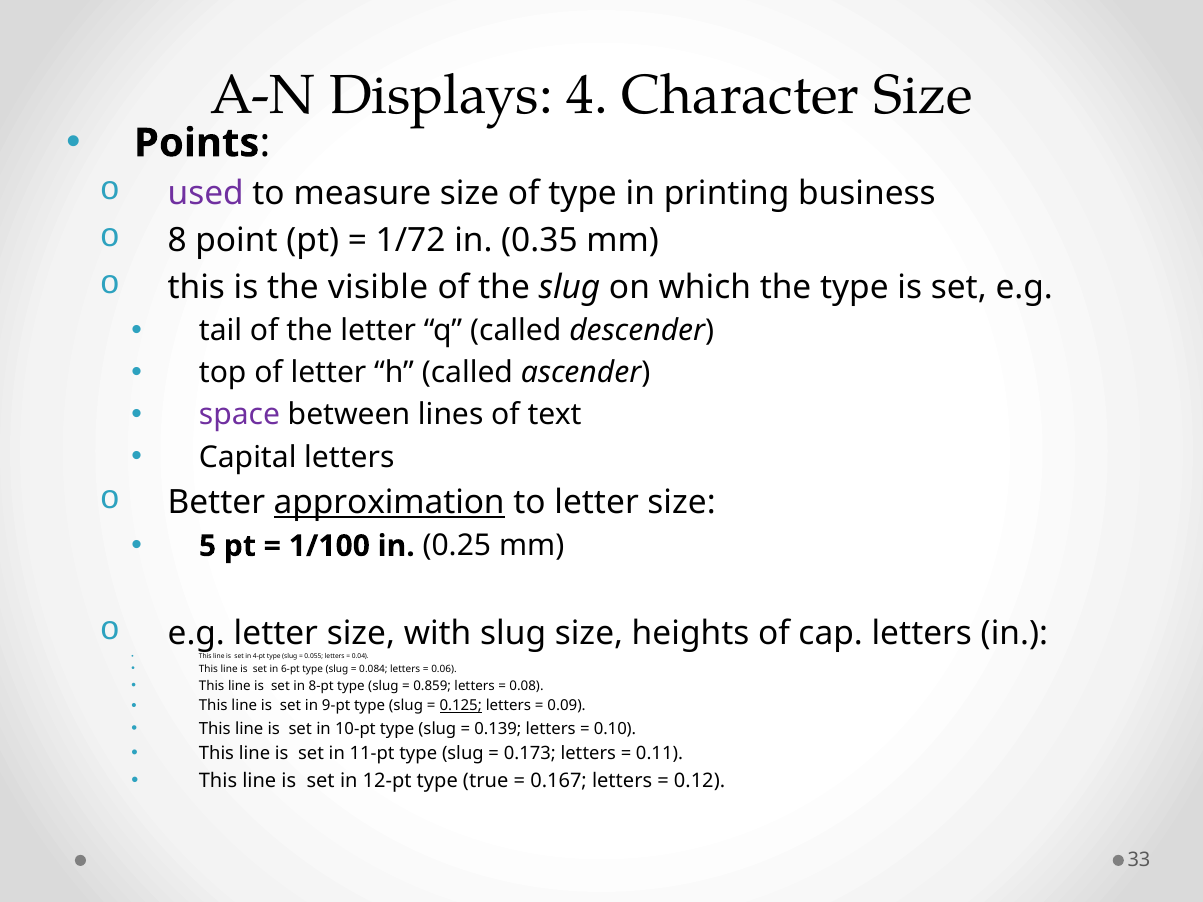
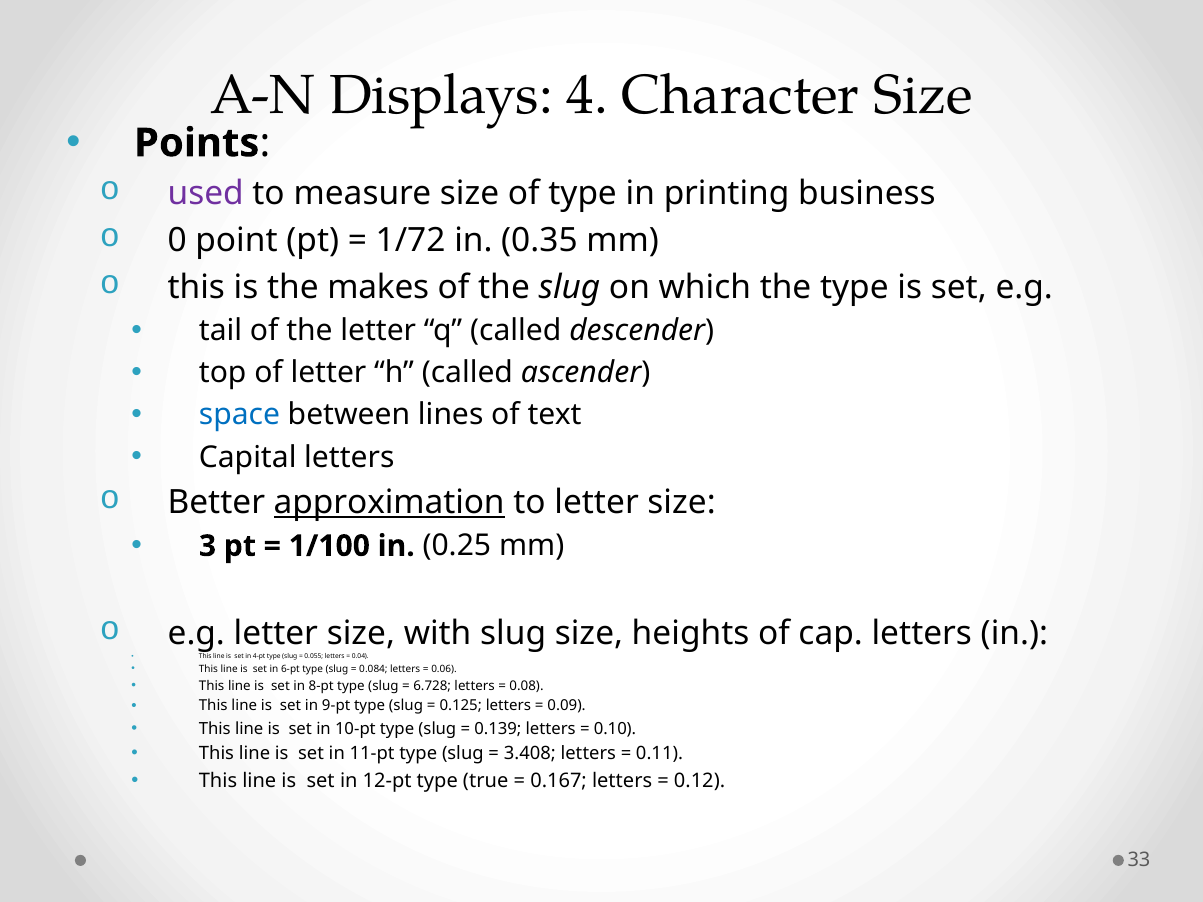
8: 8 -> 0 (177, 240)
visible: visible -> makes (378, 287)
space colour: purple -> blue (240, 415)
5: 5 -> 3 (208, 546)
0.859: 0.859 -> 6.728 (432, 686)
0.125 underline: present -> none (461, 706)
0.173: 0.173 -> 3.408 (530, 754)
